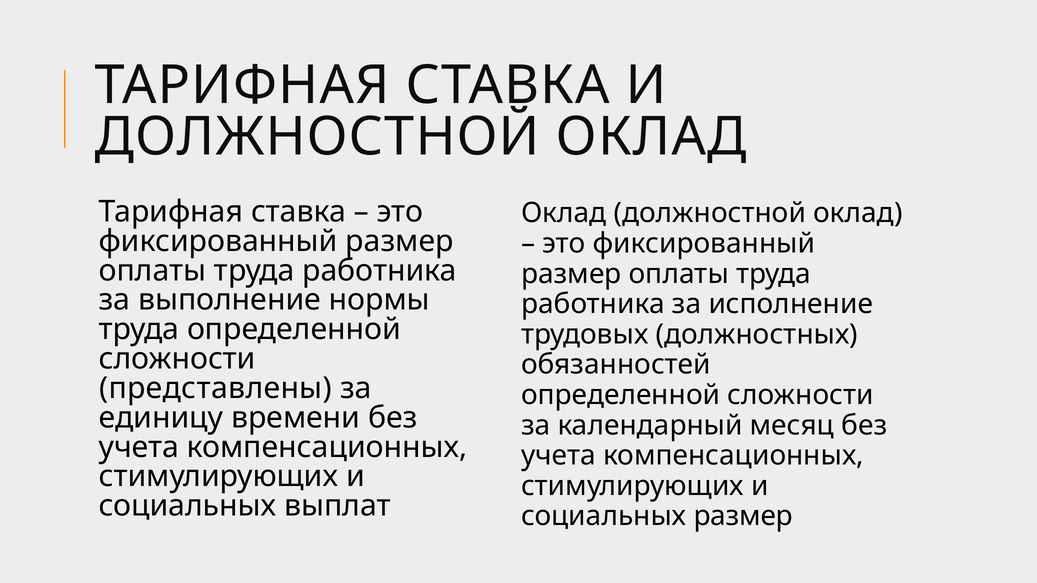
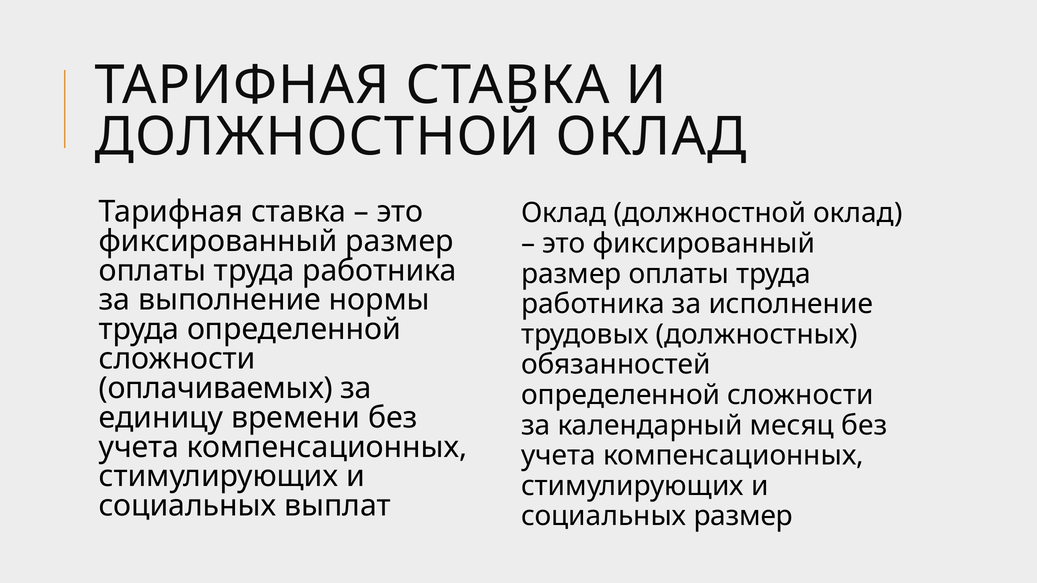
представлены: представлены -> оплачиваемых (216, 388)
